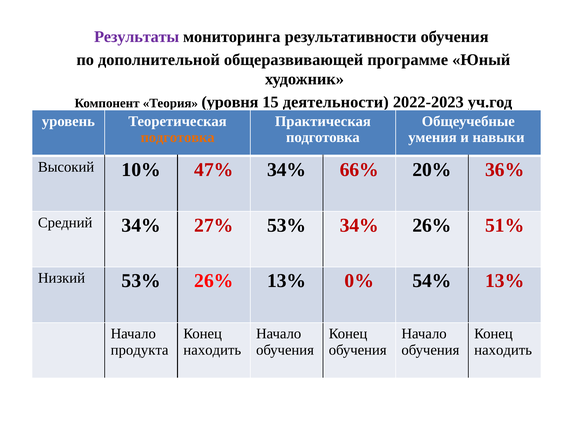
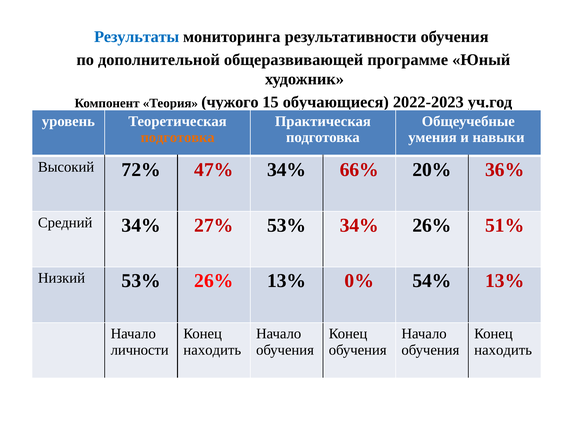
Результаты colour: purple -> blue (137, 37)
уровня: уровня -> чужого (230, 102)
деятельности: деятельности -> обучающиеся (336, 102)
10%: 10% -> 72% (141, 170)
продукта: продукта -> личности (140, 350)
